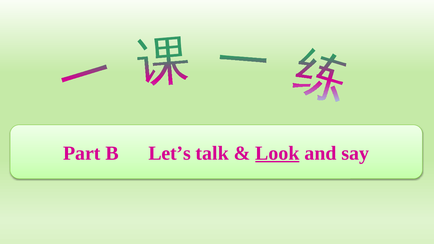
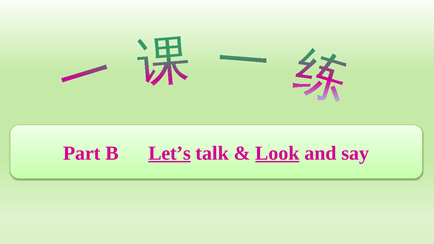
Let’s underline: none -> present (170, 153)
